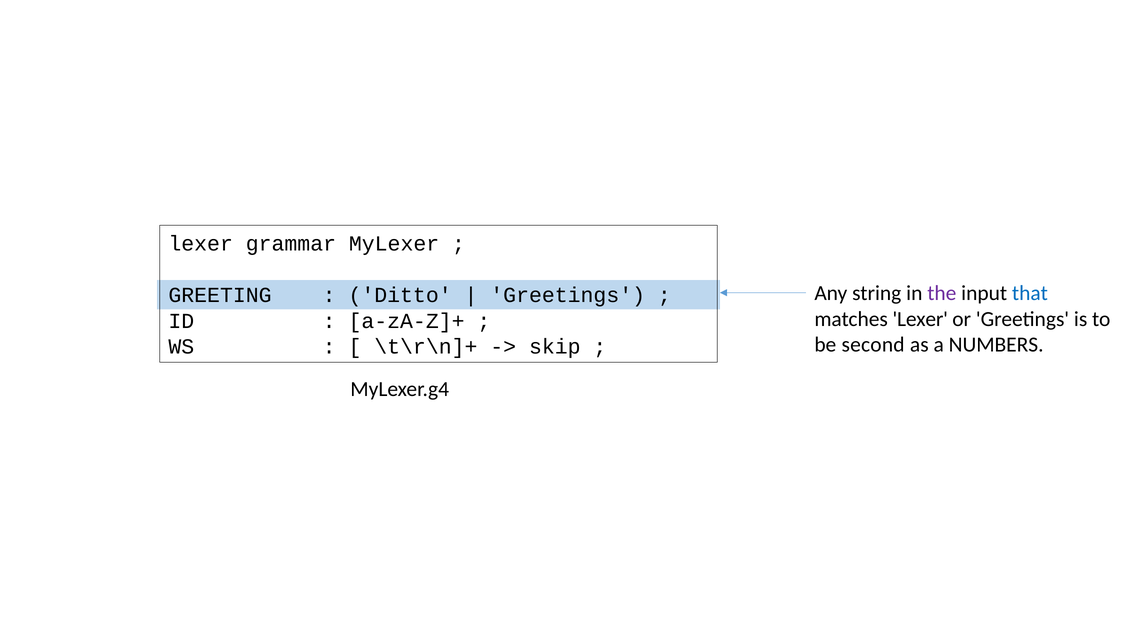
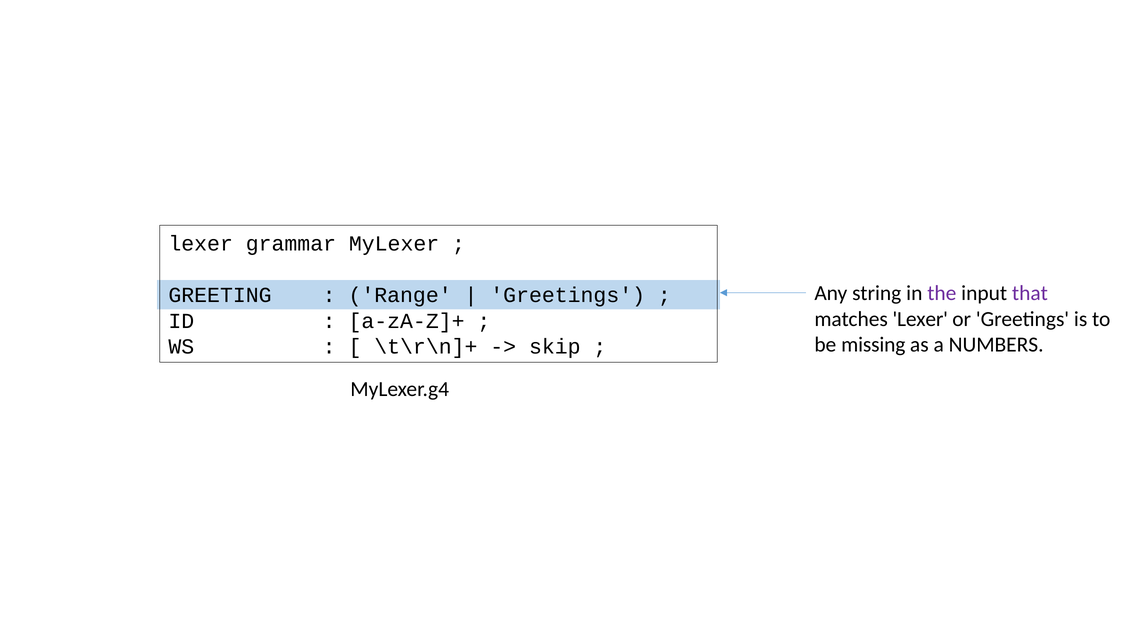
that colour: blue -> purple (1030, 294)
Ditto: Ditto -> Range (400, 296)
second: second -> missing (873, 345)
